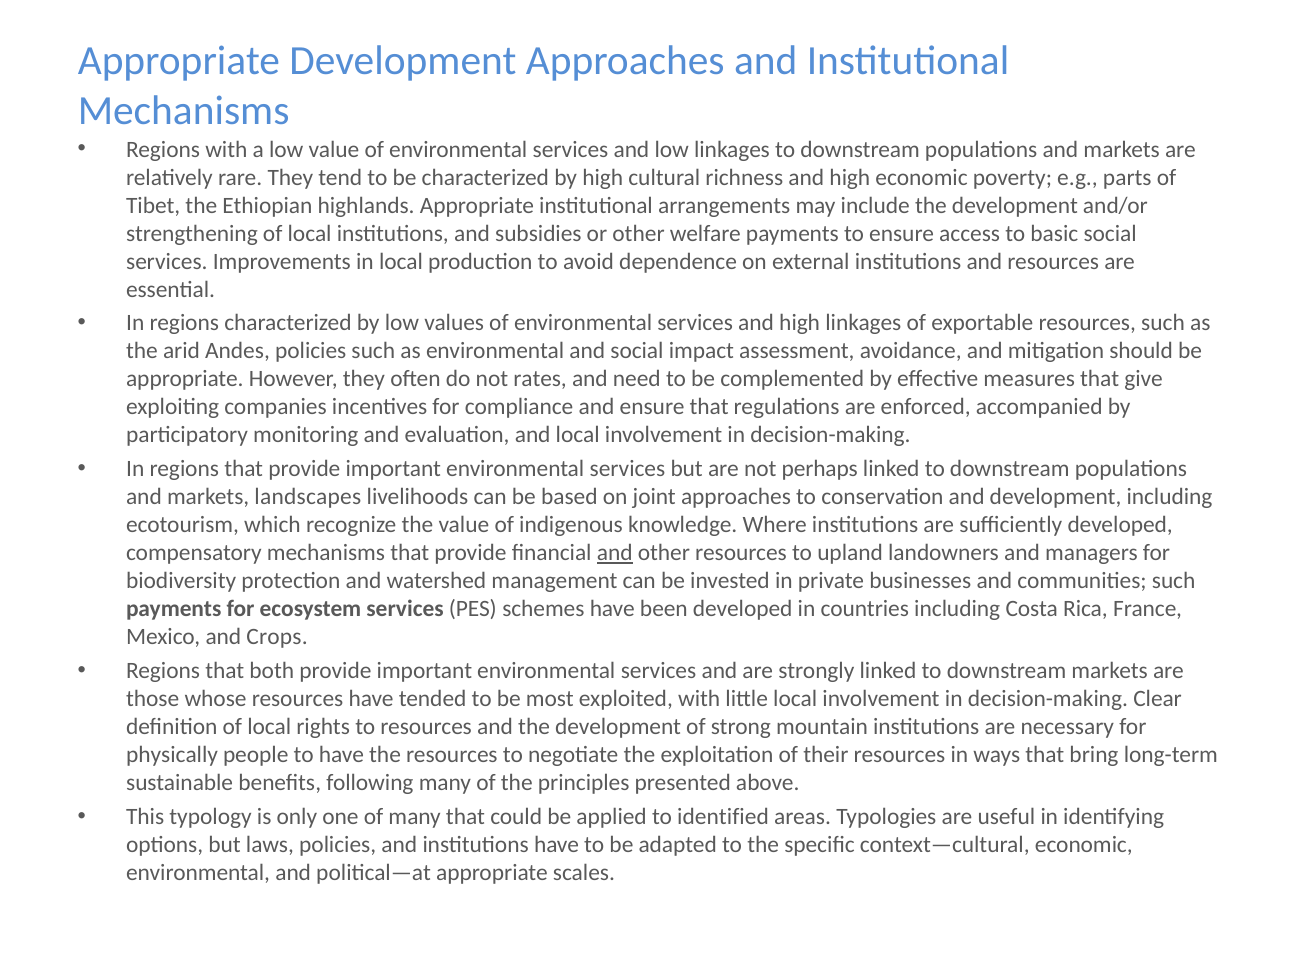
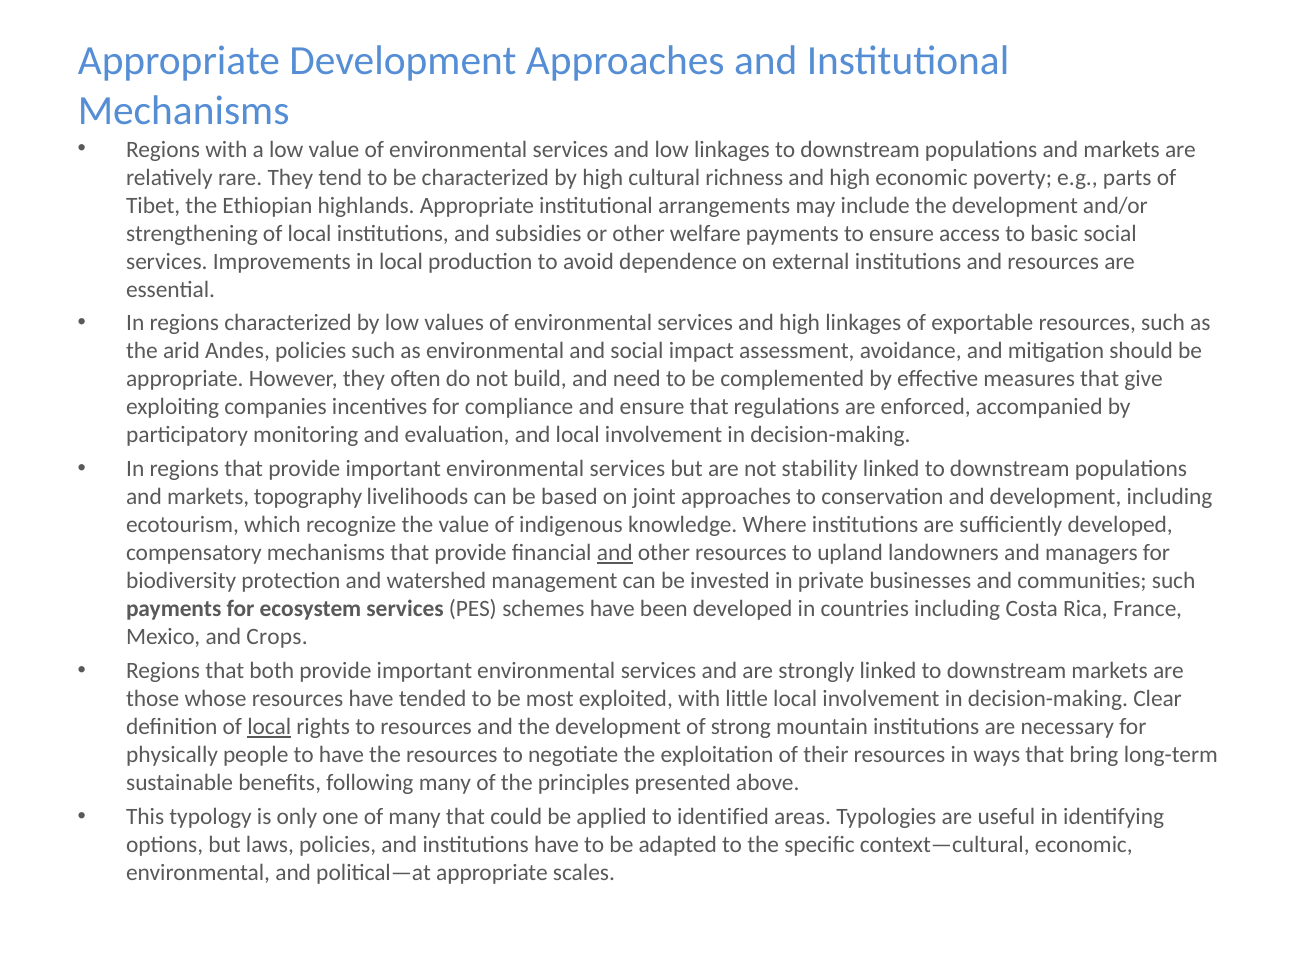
rates: rates -> build (540, 379)
perhaps: perhaps -> stability (820, 469)
landscapes: landscapes -> topography (308, 497)
local underline: none -> present (269, 727)
